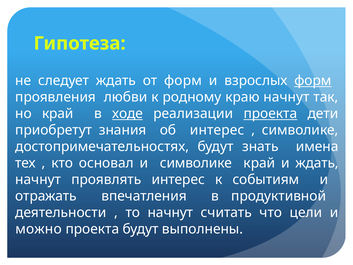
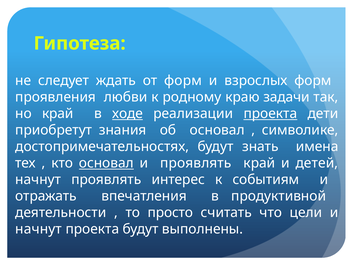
форм underline: present -> none (313, 81)
краю начнут: начнут -> задачи (286, 97)
об интерес: интерес -> основал (217, 130)
основал underline: none -> present (106, 163)
и символике: символике -> проявлять (196, 163)
и ждать: ждать -> детей (317, 163)
то начнут: начнут -> просто (170, 212)
можно: можно -> начнут (39, 229)
